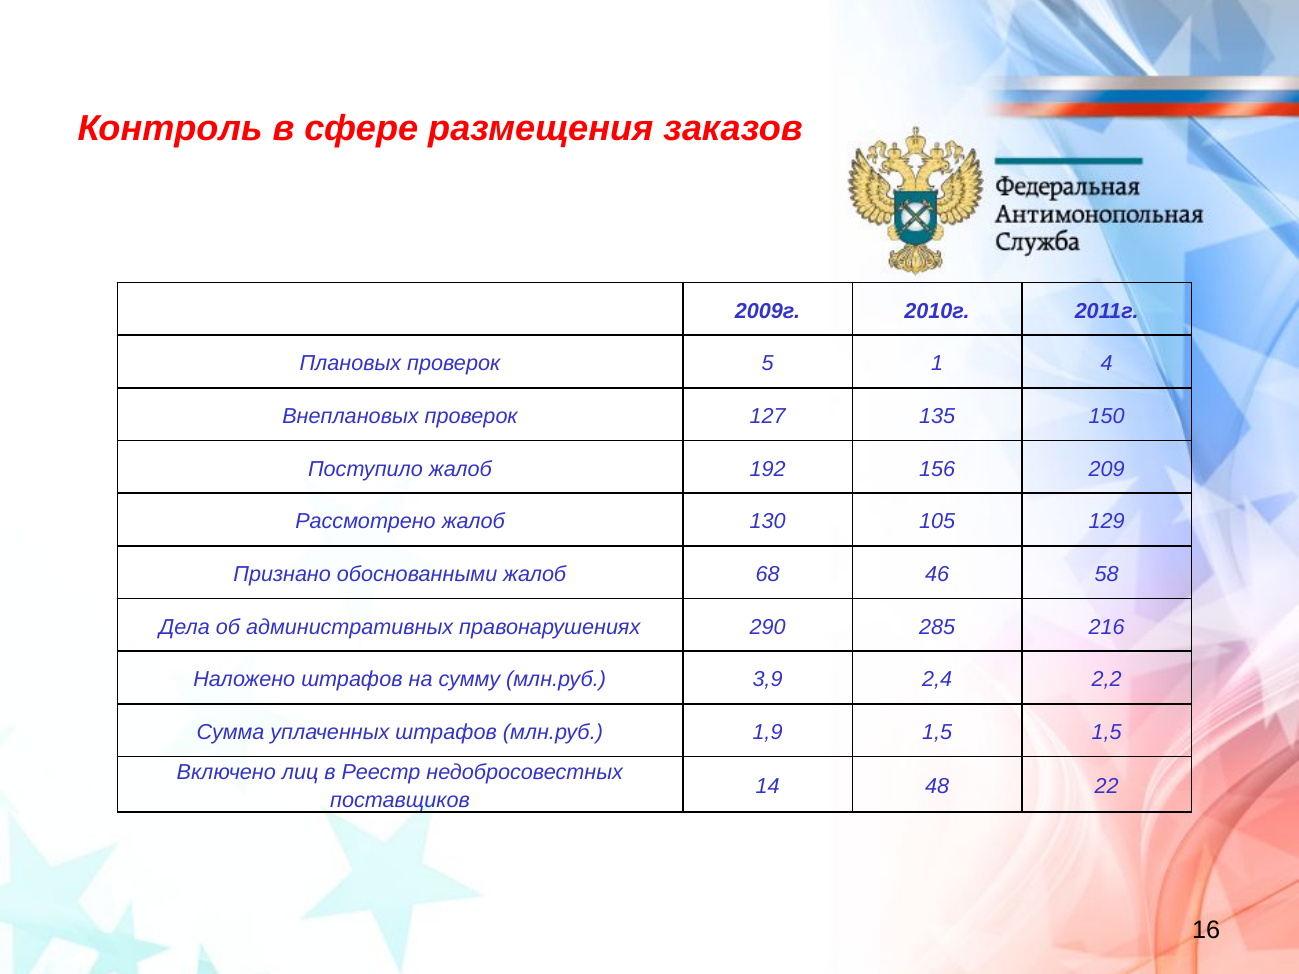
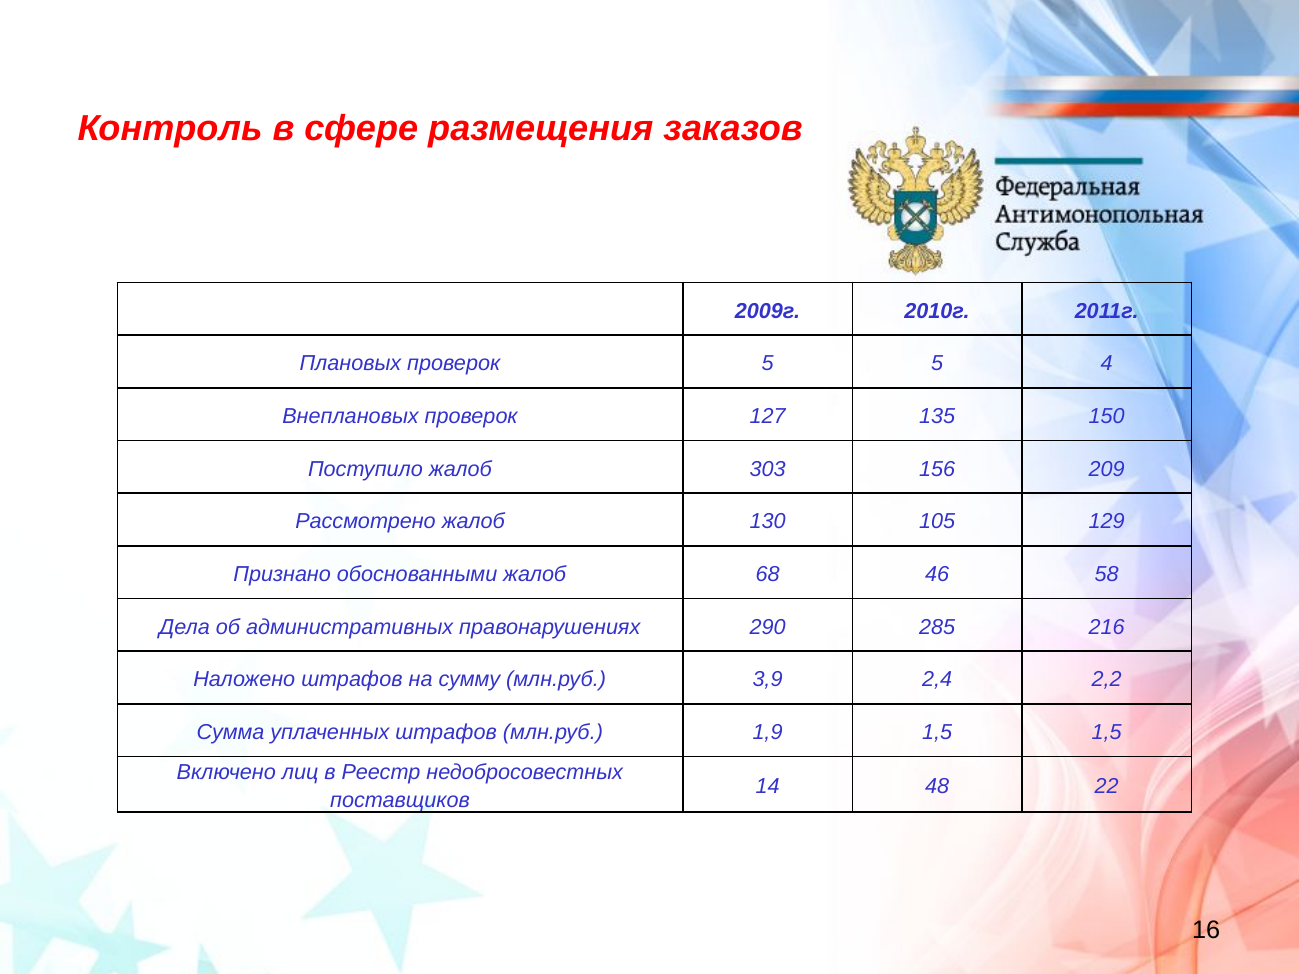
5 1: 1 -> 5 (937, 364)
192: 192 -> 303 (768, 469)
